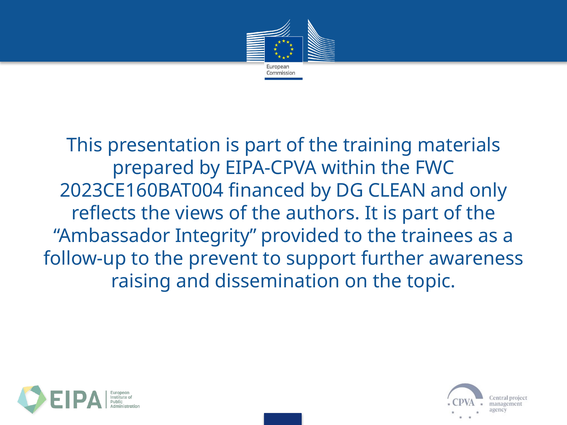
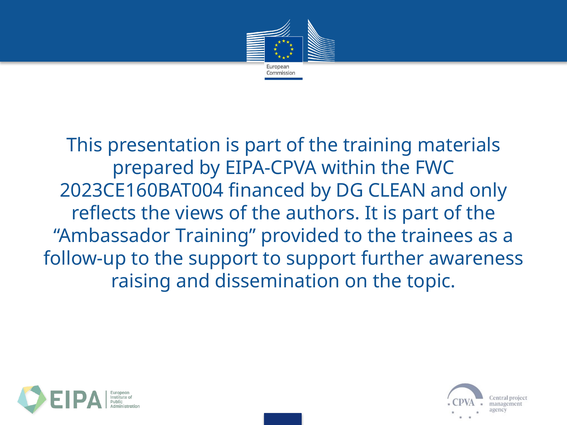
Ambassador Integrity: Integrity -> Training (216, 236)
the prevent: prevent -> support (223, 259)
